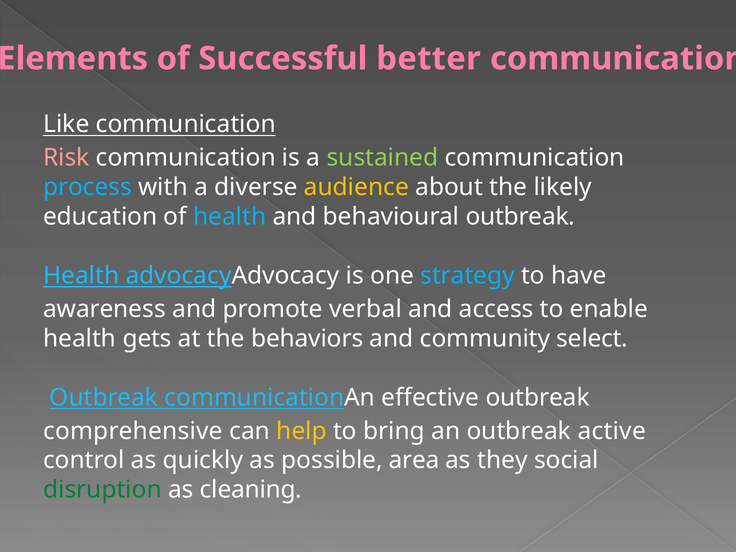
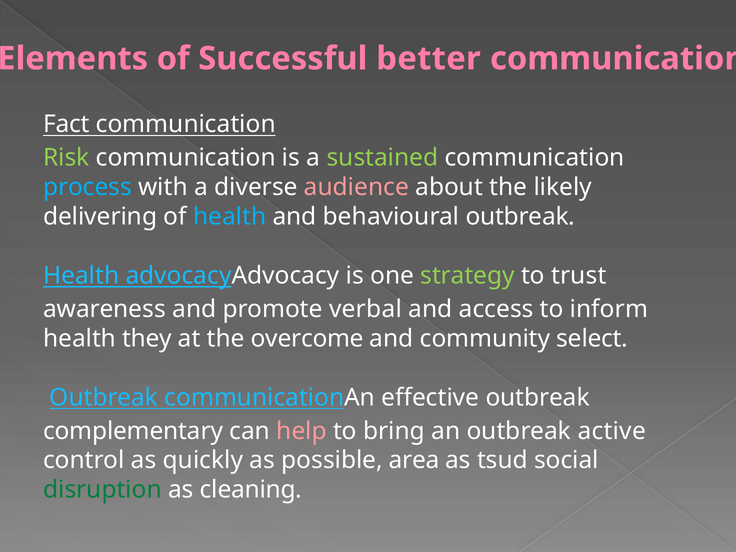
Like: Like -> Fact (66, 124)
Risk colour: pink -> light green (66, 158)
audience colour: yellow -> pink (356, 187)
education: education -> delivering (100, 217)
strategy colour: light blue -> light green (468, 276)
have: have -> trust (579, 276)
enable: enable -> inform (609, 309)
gets: gets -> they (147, 339)
behaviors: behaviors -> overcome (307, 339)
comprehensive: comprehensive -> complementary (133, 431)
help colour: yellow -> pink (302, 431)
they: they -> tsud (502, 460)
